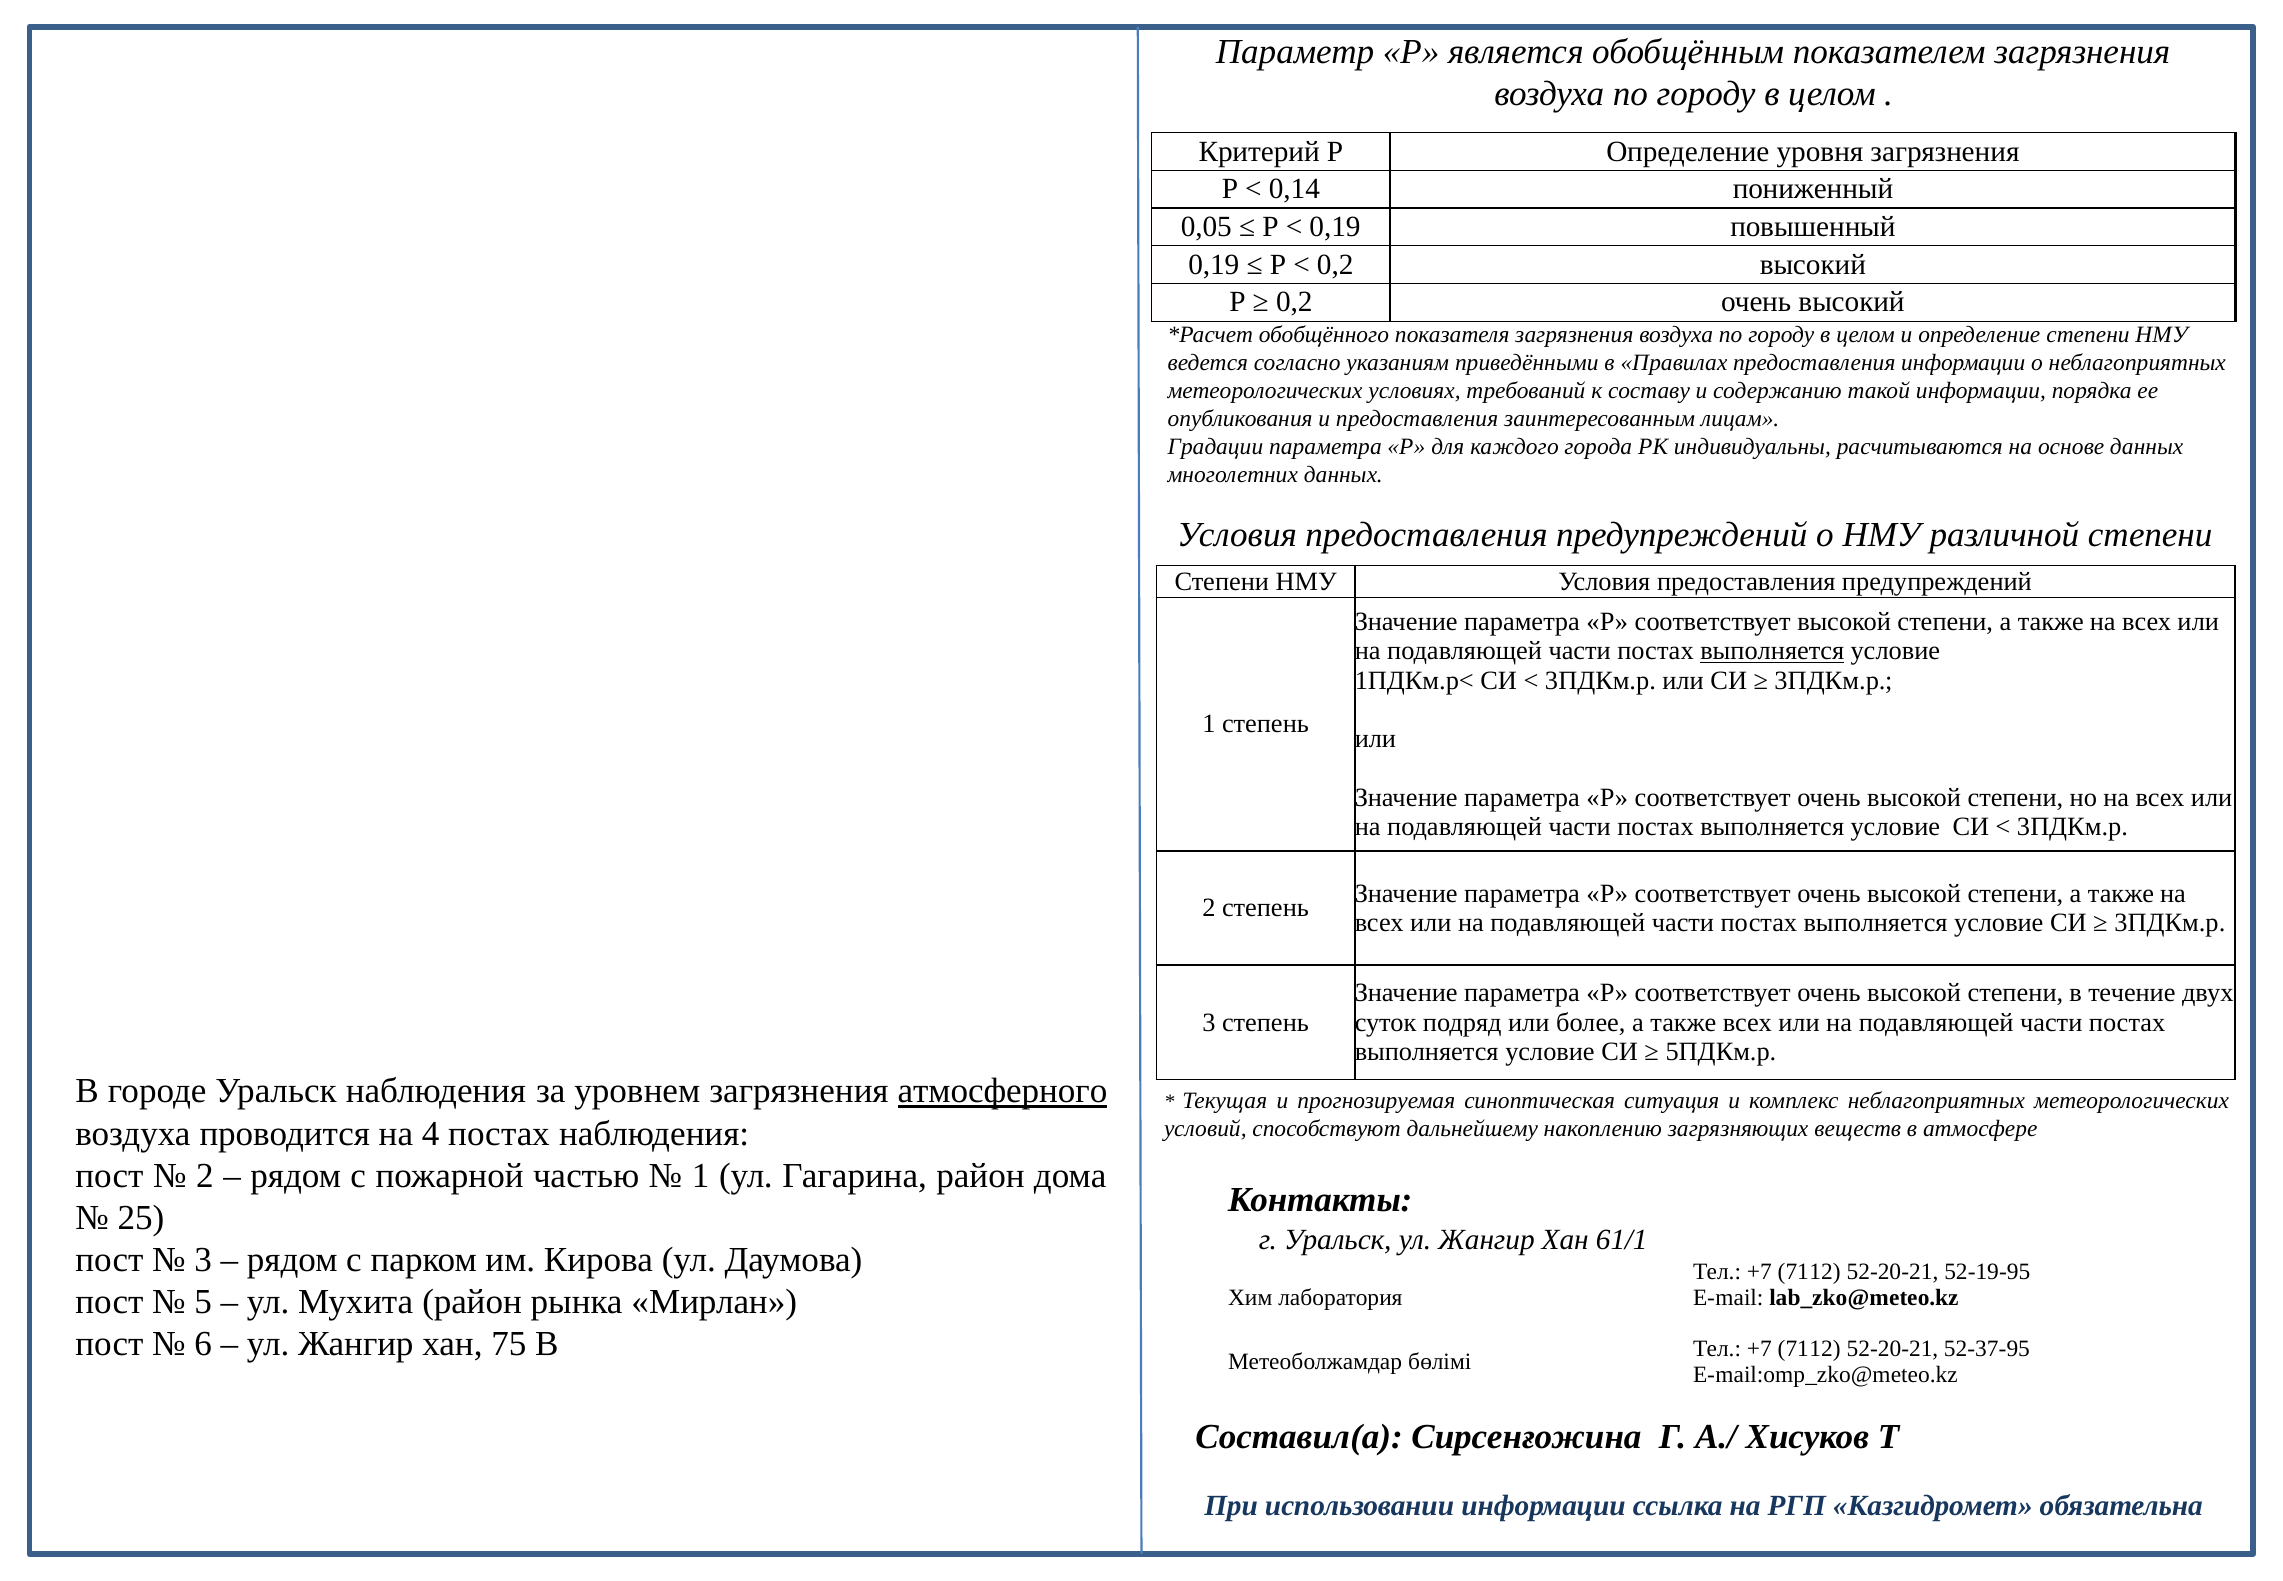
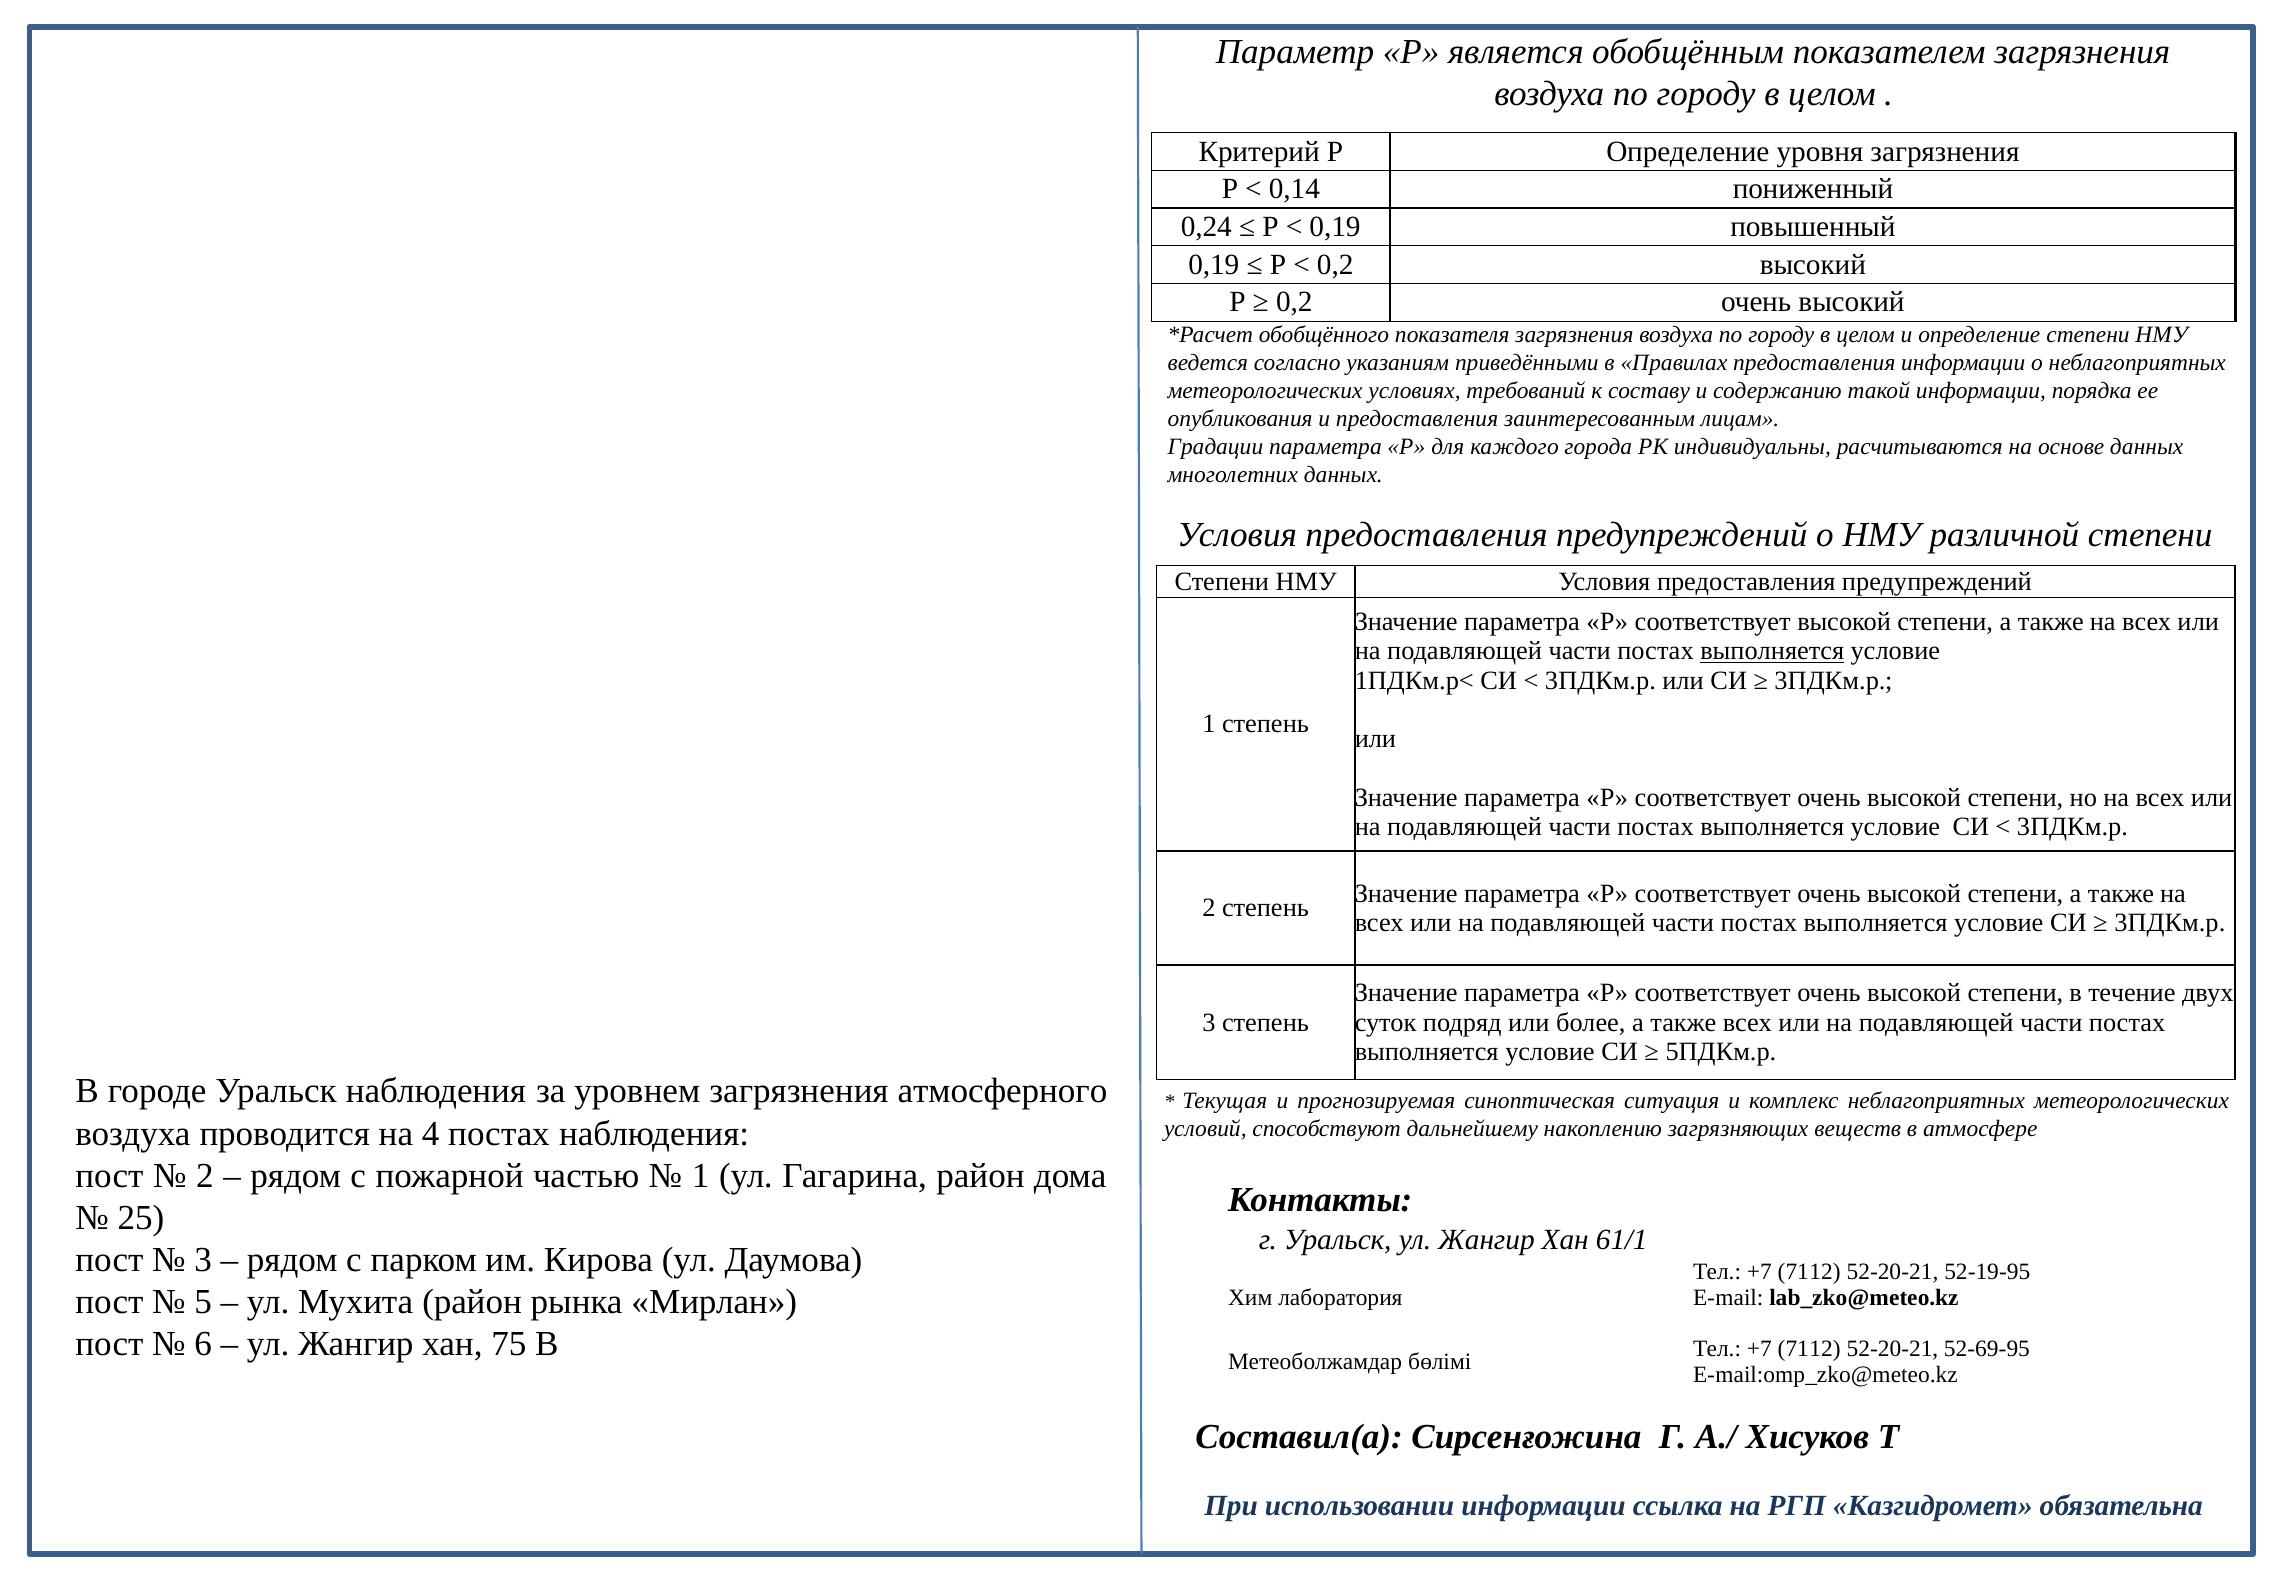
0,05: 0,05 -> 0,24 (1206, 227)
атмосферного underline: present -> none (1002, 1091)
52-37-95: 52-37-95 -> 52-69-95 (1987, 1349)
